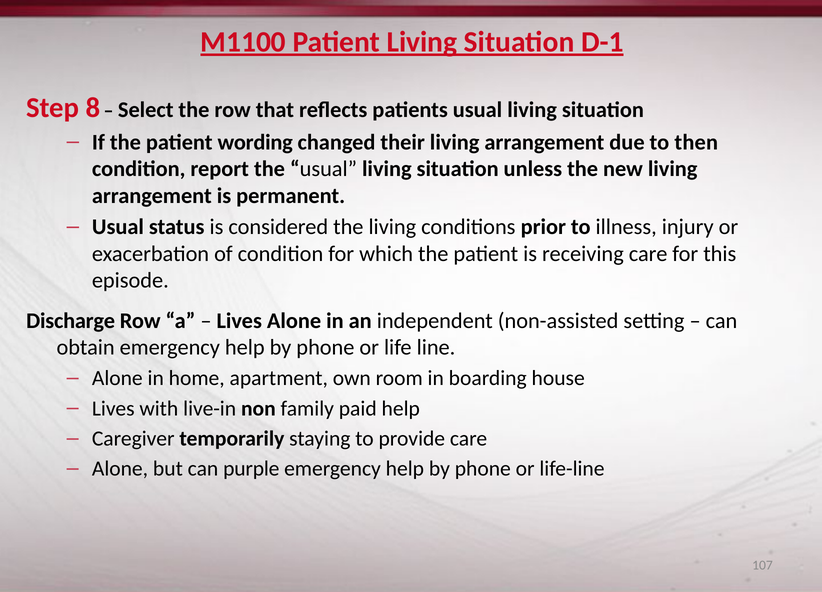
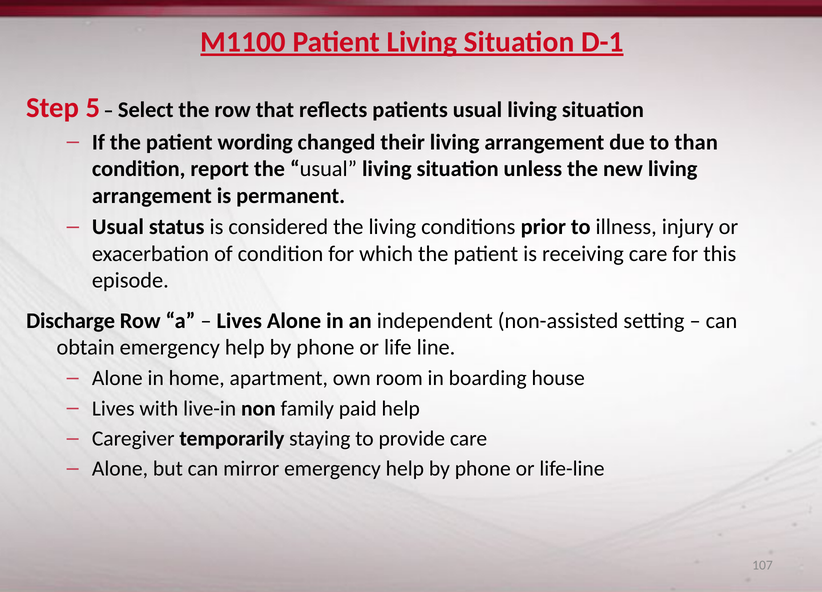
8: 8 -> 5 (93, 108)
then: then -> than (696, 142)
purple: purple -> mirror (251, 469)
